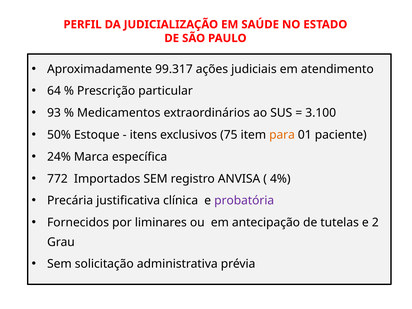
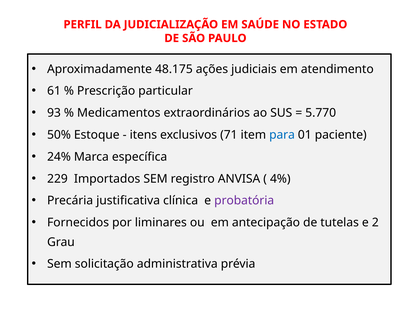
99.317: 99.317 -> 48.175 (174, 69)
64: 64 -> 61 (54, 91)
3.100: 3.100 -> 5.770 (321, 113)
75: 75 -> 71 (229, 135)
para colour: orange -> blue (282, 135)
772: 772 -> 229 (57, 179)
